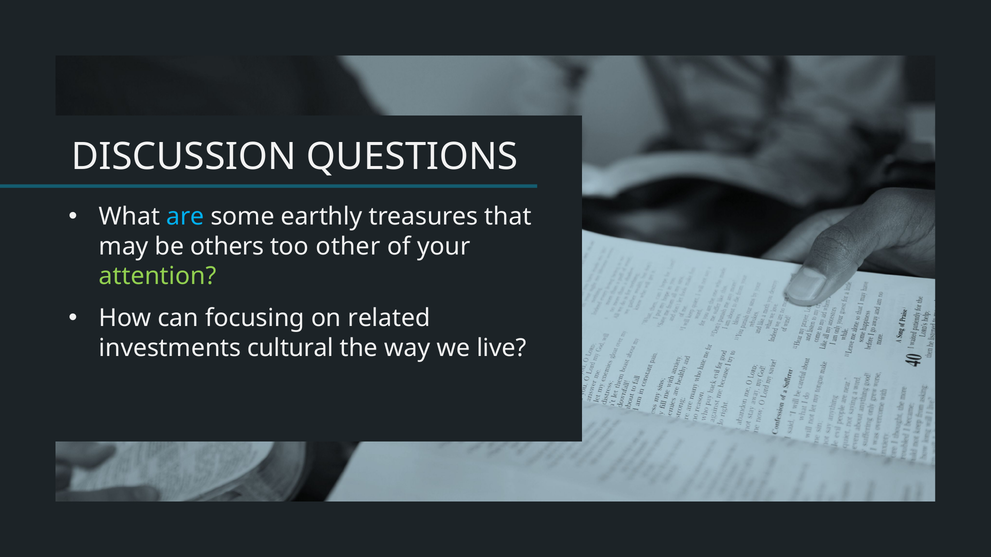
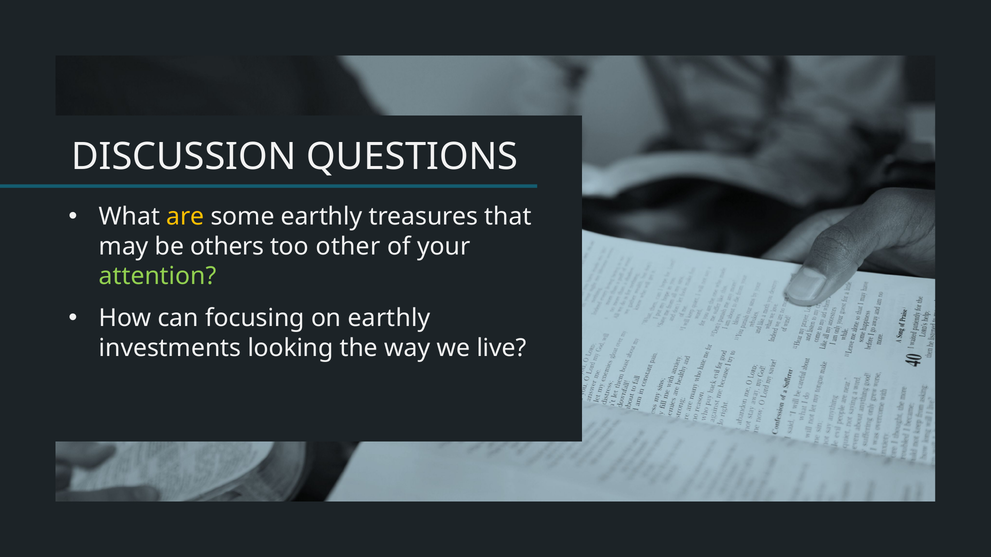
are colour: light blue -> yellow (185, 217)
on related: related -> earthly (389, 318)
cultural: cultural -> looking (290, 348)
